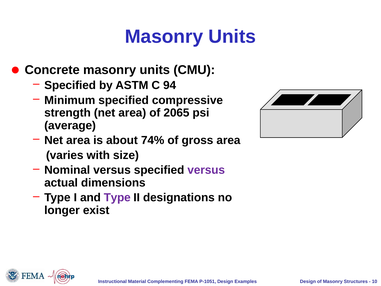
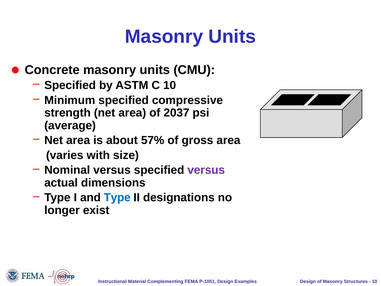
C 94: 94 -> 10 (170, 85)
2065: 2065 -> 2037 (176, 113)
74%: 74% -> 57% (153, 140)
Type colour: purple -> blue (117, 197)
